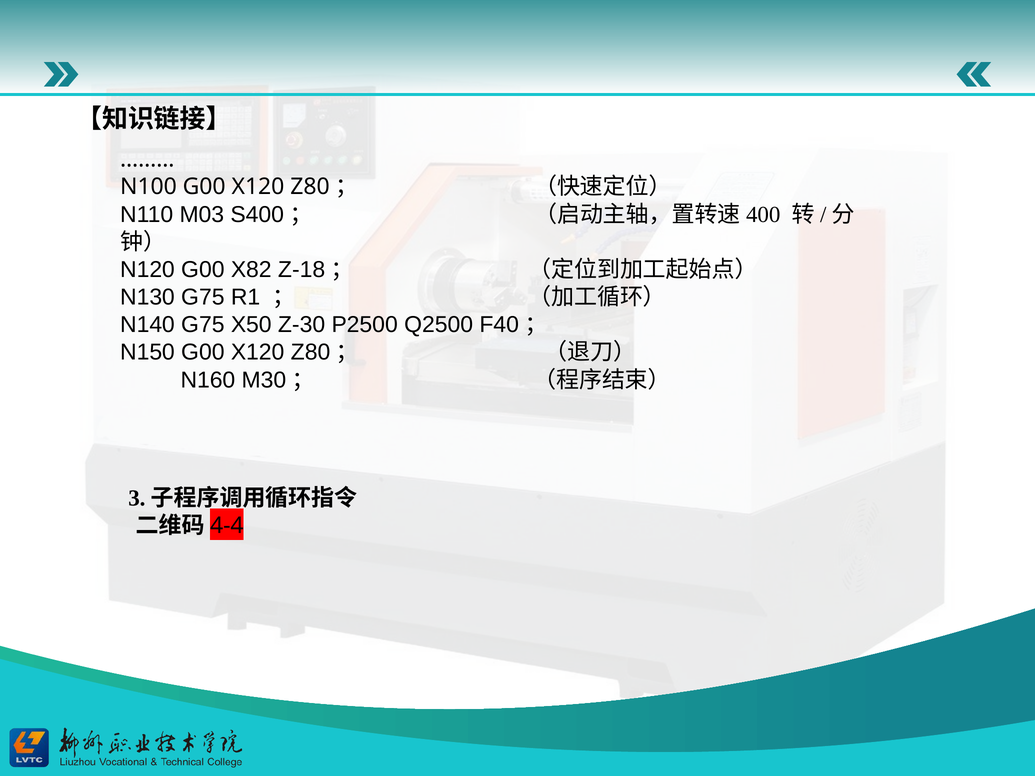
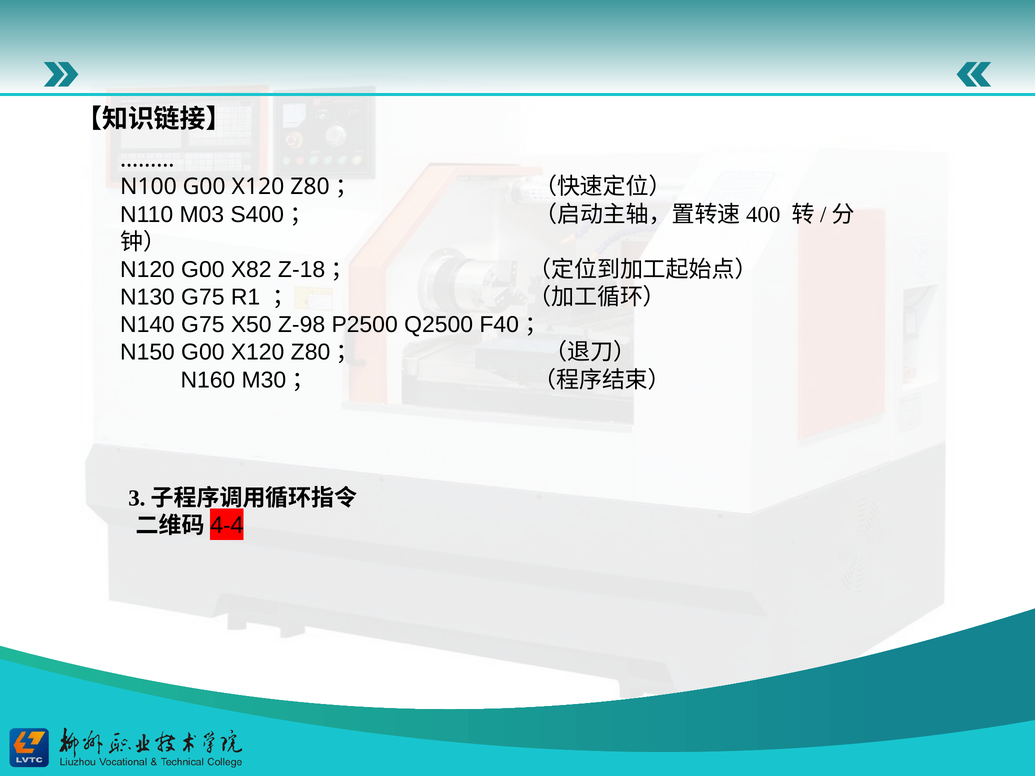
Z-30: Z-30 -> Z-98 (302, 325)
